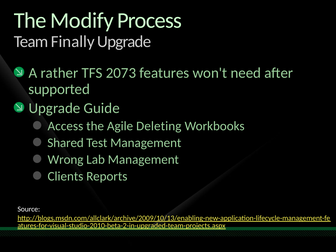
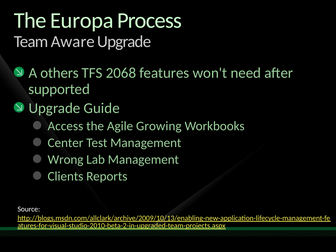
Modify: Modify -> Europa (82, 20)
Finally: Finally -> Aware (73, 42)
rather: rather -> others (59, 73)
2073: 2073 -> 2068 (121, 73)
Deleting: Deleting -> Growing (159, 126)
Shared: Shared -> Center (65, 143)
